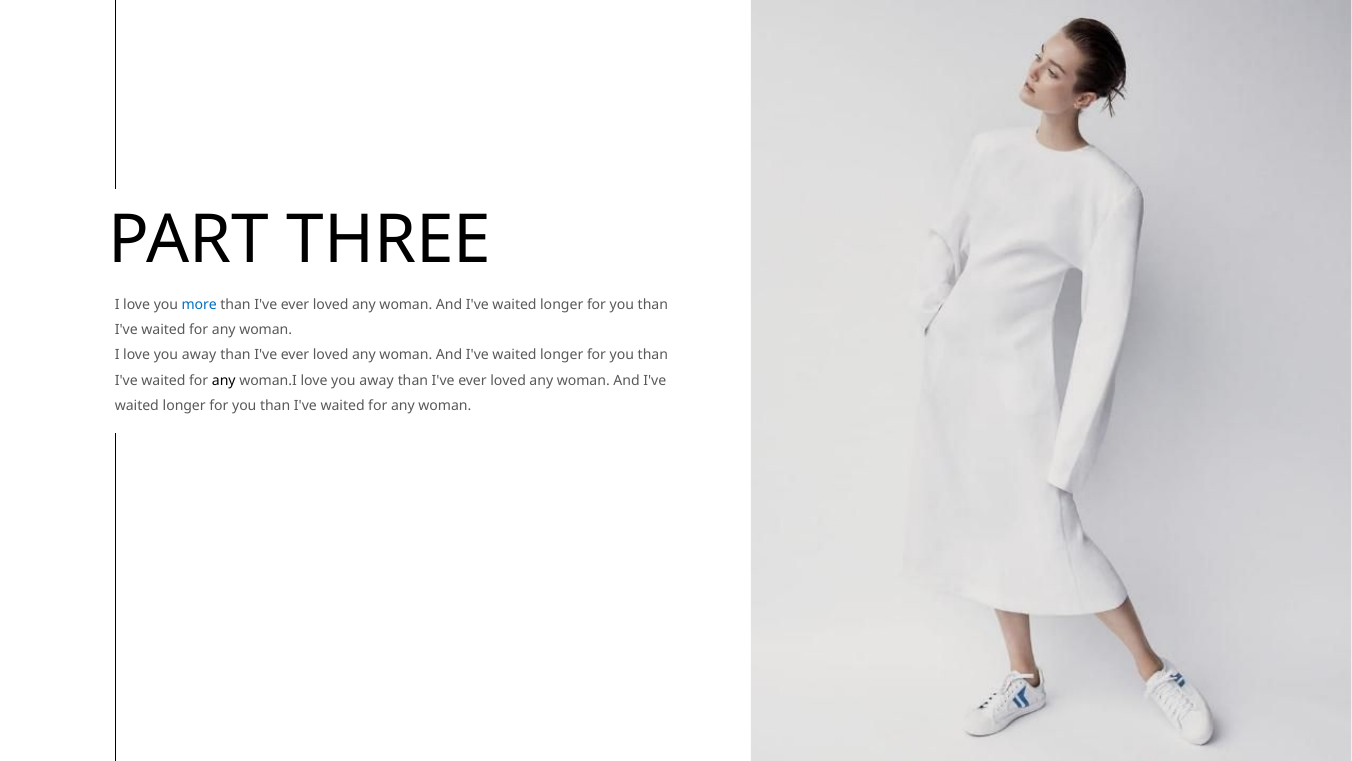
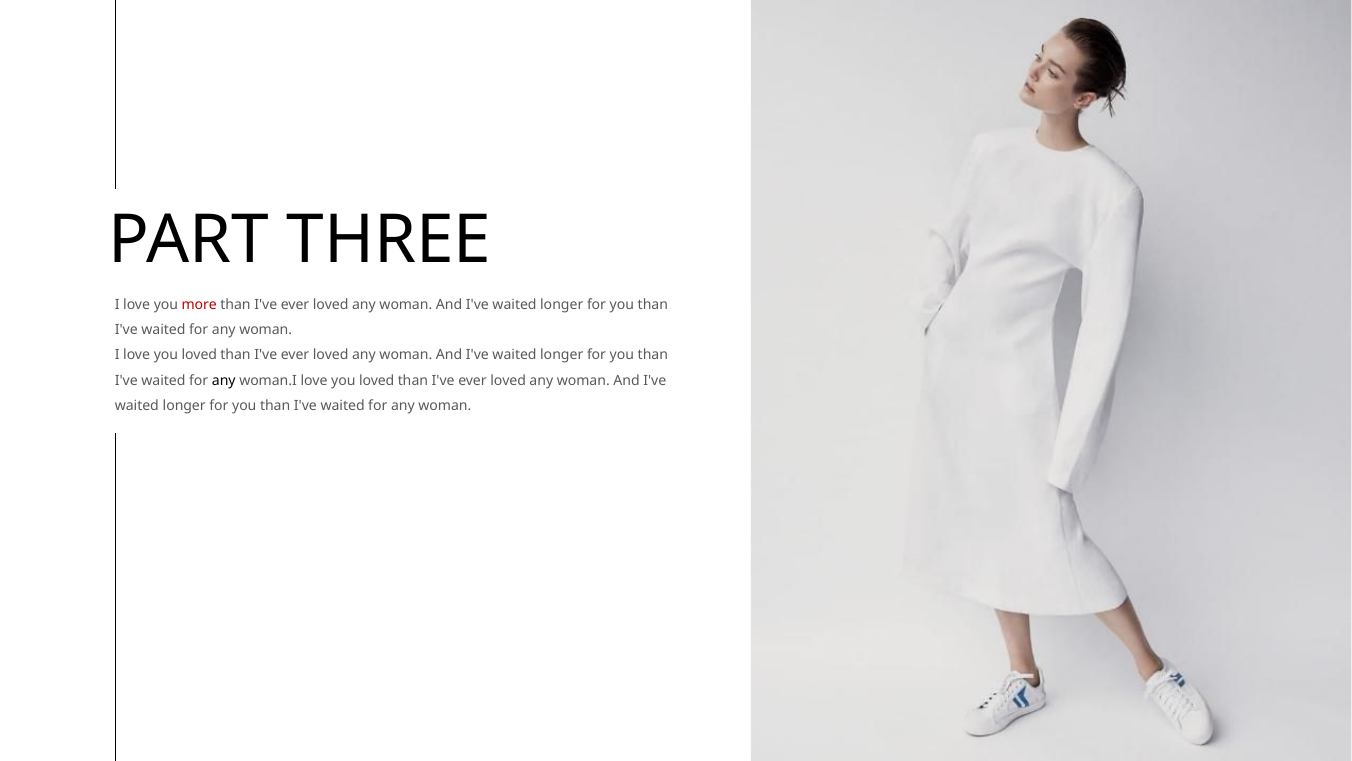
more colour: blue -> red (199, 304)
I love you away: away -> loved (199, 355)
woman.I love you away: away -> loved (377, 380)
